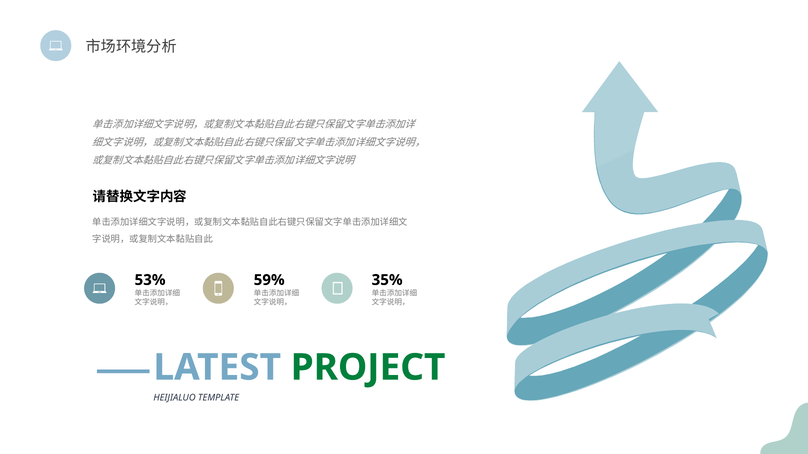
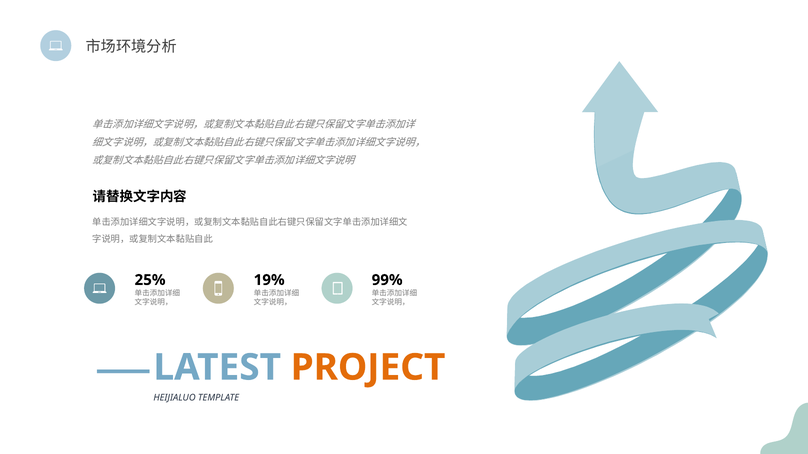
53%: 53% -> 25% (150, 280)
59%: 59% -> 19% (269, 280)
35%: 35% -> 99% (387, 280)
PROJECT colour: green -> orange (368, 368)
